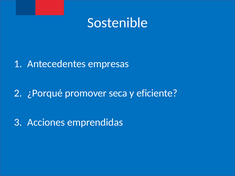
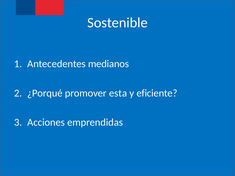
empresas: empresas -> medianos (108, 64)
seca: seca -> esta (118, 93)
